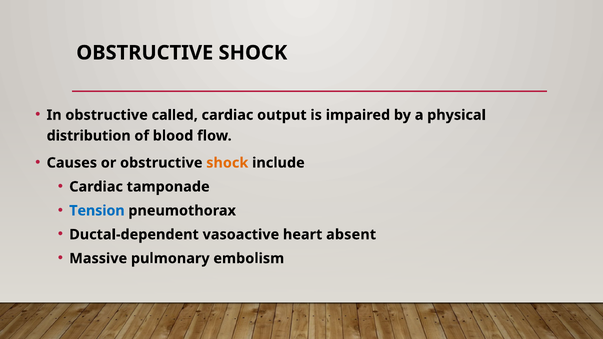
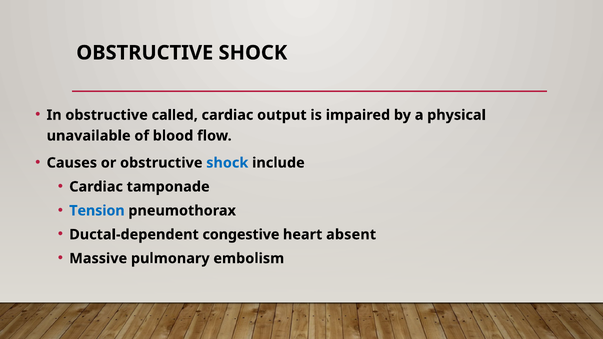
distribution: distribution -> unavailable (89, 136)
shock colour: orange -> blue (227, 163)
vasoactive: vasoactive -> congestive (241, 235)
